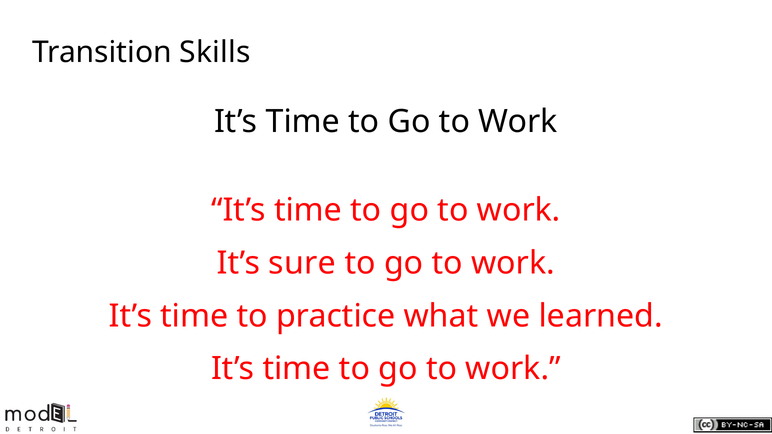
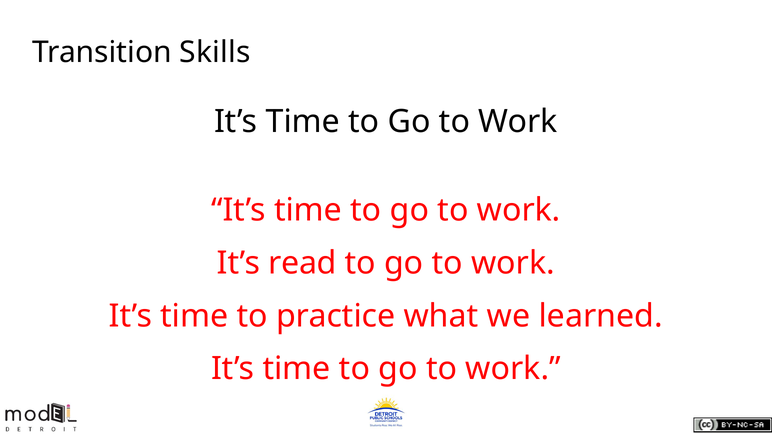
sure: sure -> read (302, 263)
